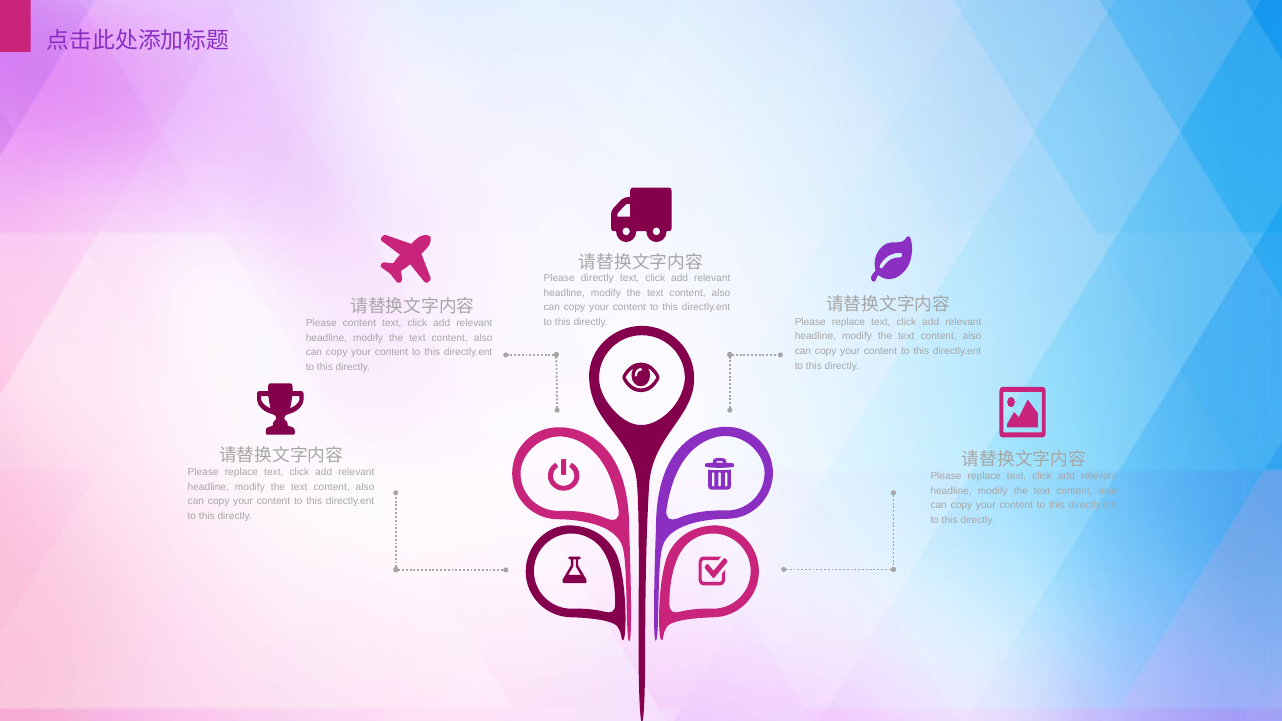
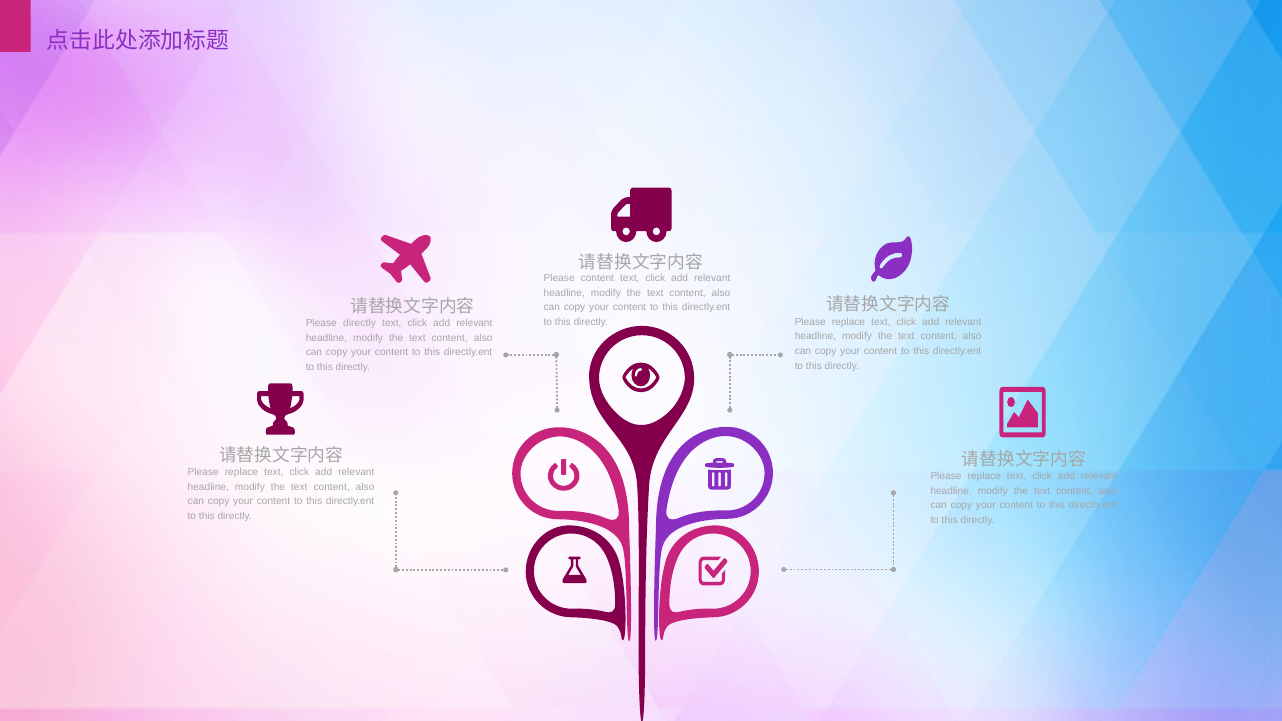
Please directly: directly -> content (597, 279)
Please content: content -> directly (359, 323)
